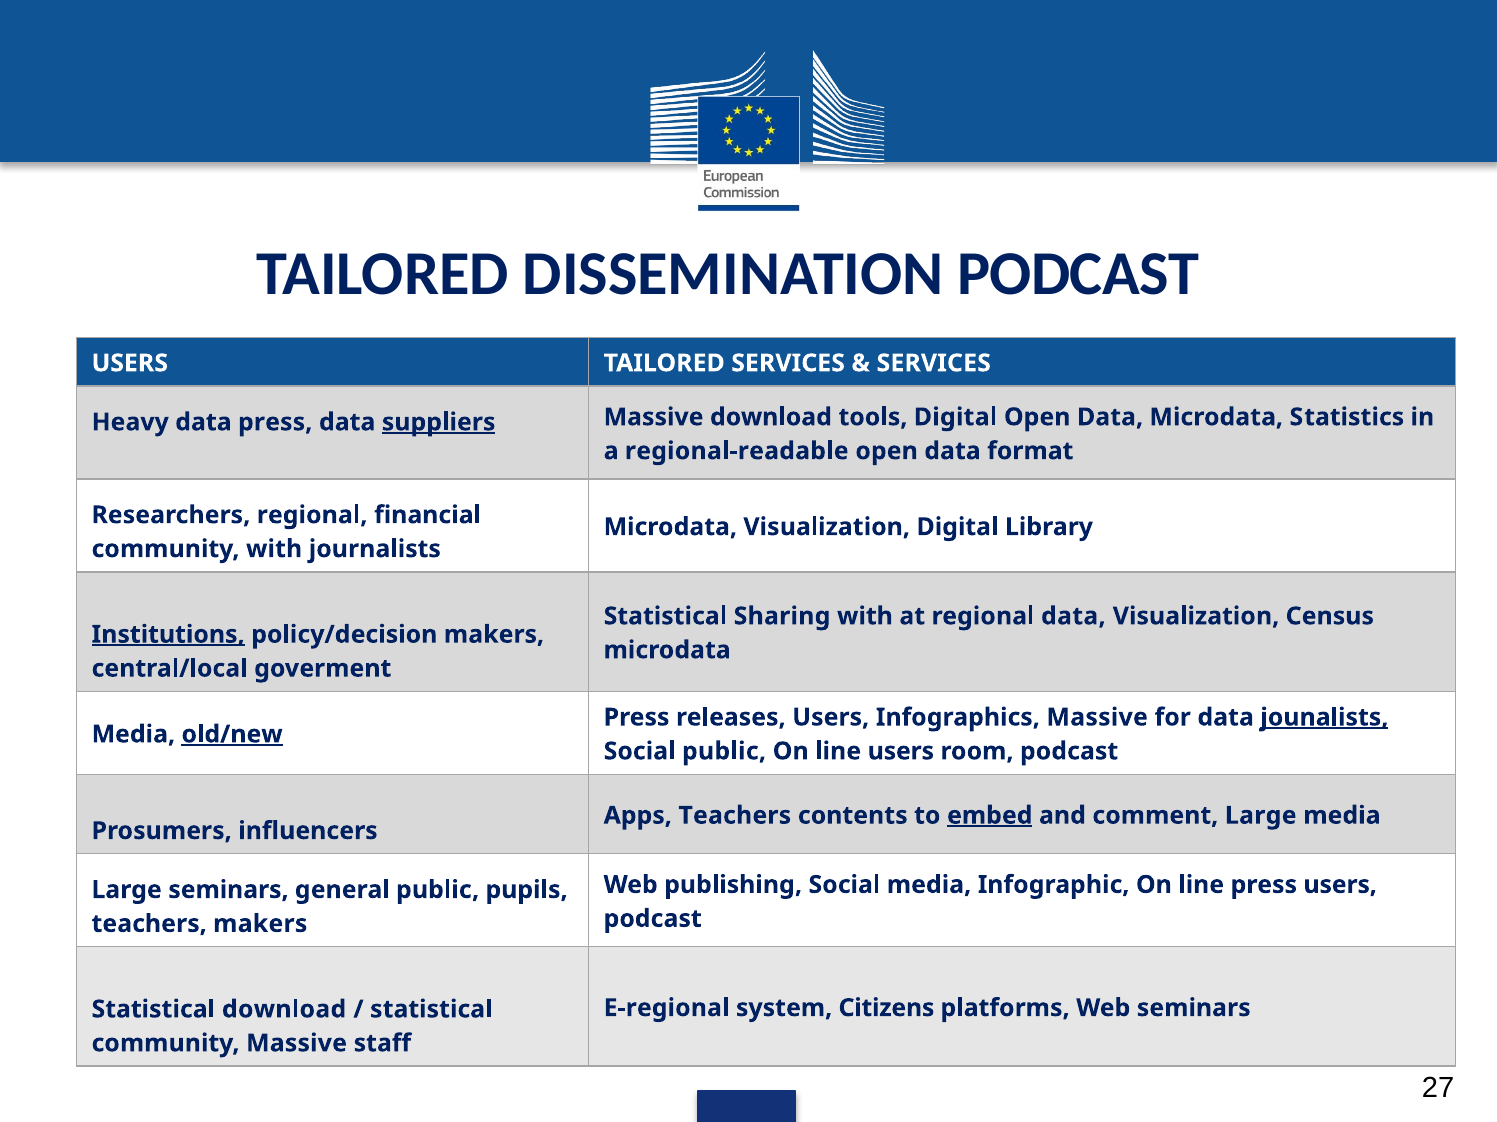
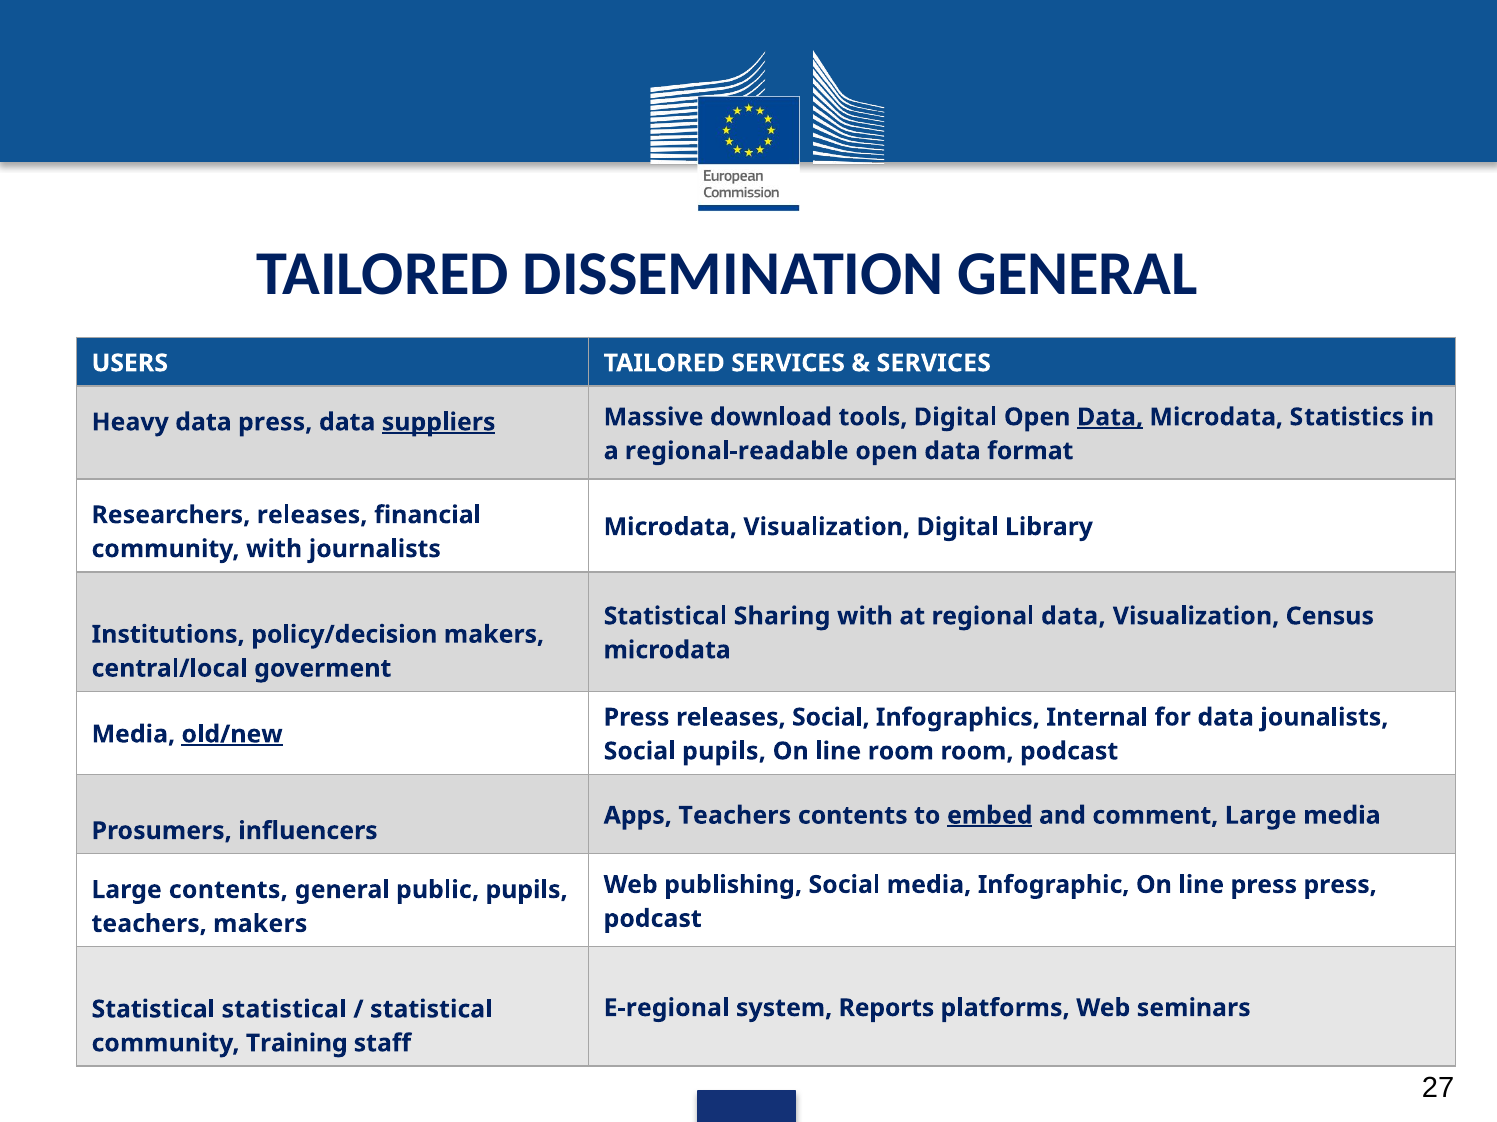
DISSEMINATION PODCAST: PODCAST -> GENERAL (1078, 275)
Data underline: none -> present (1110, 417)
Researchers regional: regional -> releases (312, 515)
Institutions underline: present -> none (168, 635)
releases Users: Users -> Social (831, 718)
Infographics Massive: Massive -> Internal (1097, 718)
jounalists underline: present -> none (1324, 718)
Social public: public -> pupils (724, 752)
line users: users -> room (901, 752)
press users: users -> press (1340, 885)
Large seminars: seminars -> contents (228, 890)
Citizens: Citizens -> Reports (886, 1009)
Statistical download: download -> statistical (284, 1010)
community Massive: Massive -> Training (297, 1044)
